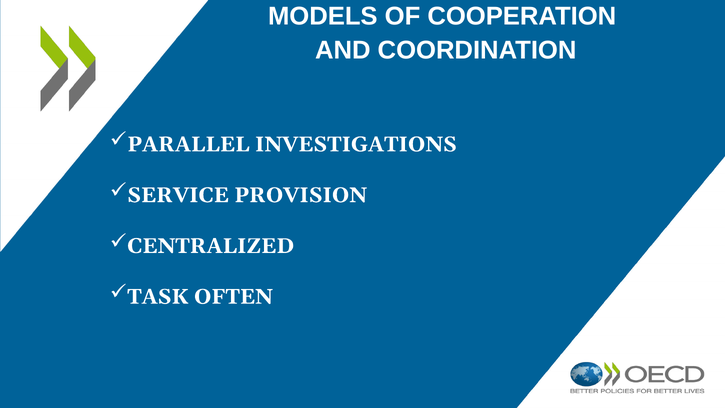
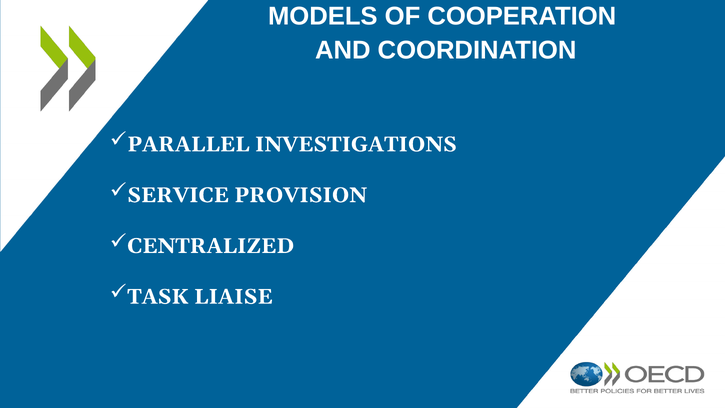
OFTEN: OFTEN -> LIAISE (233, 297)
